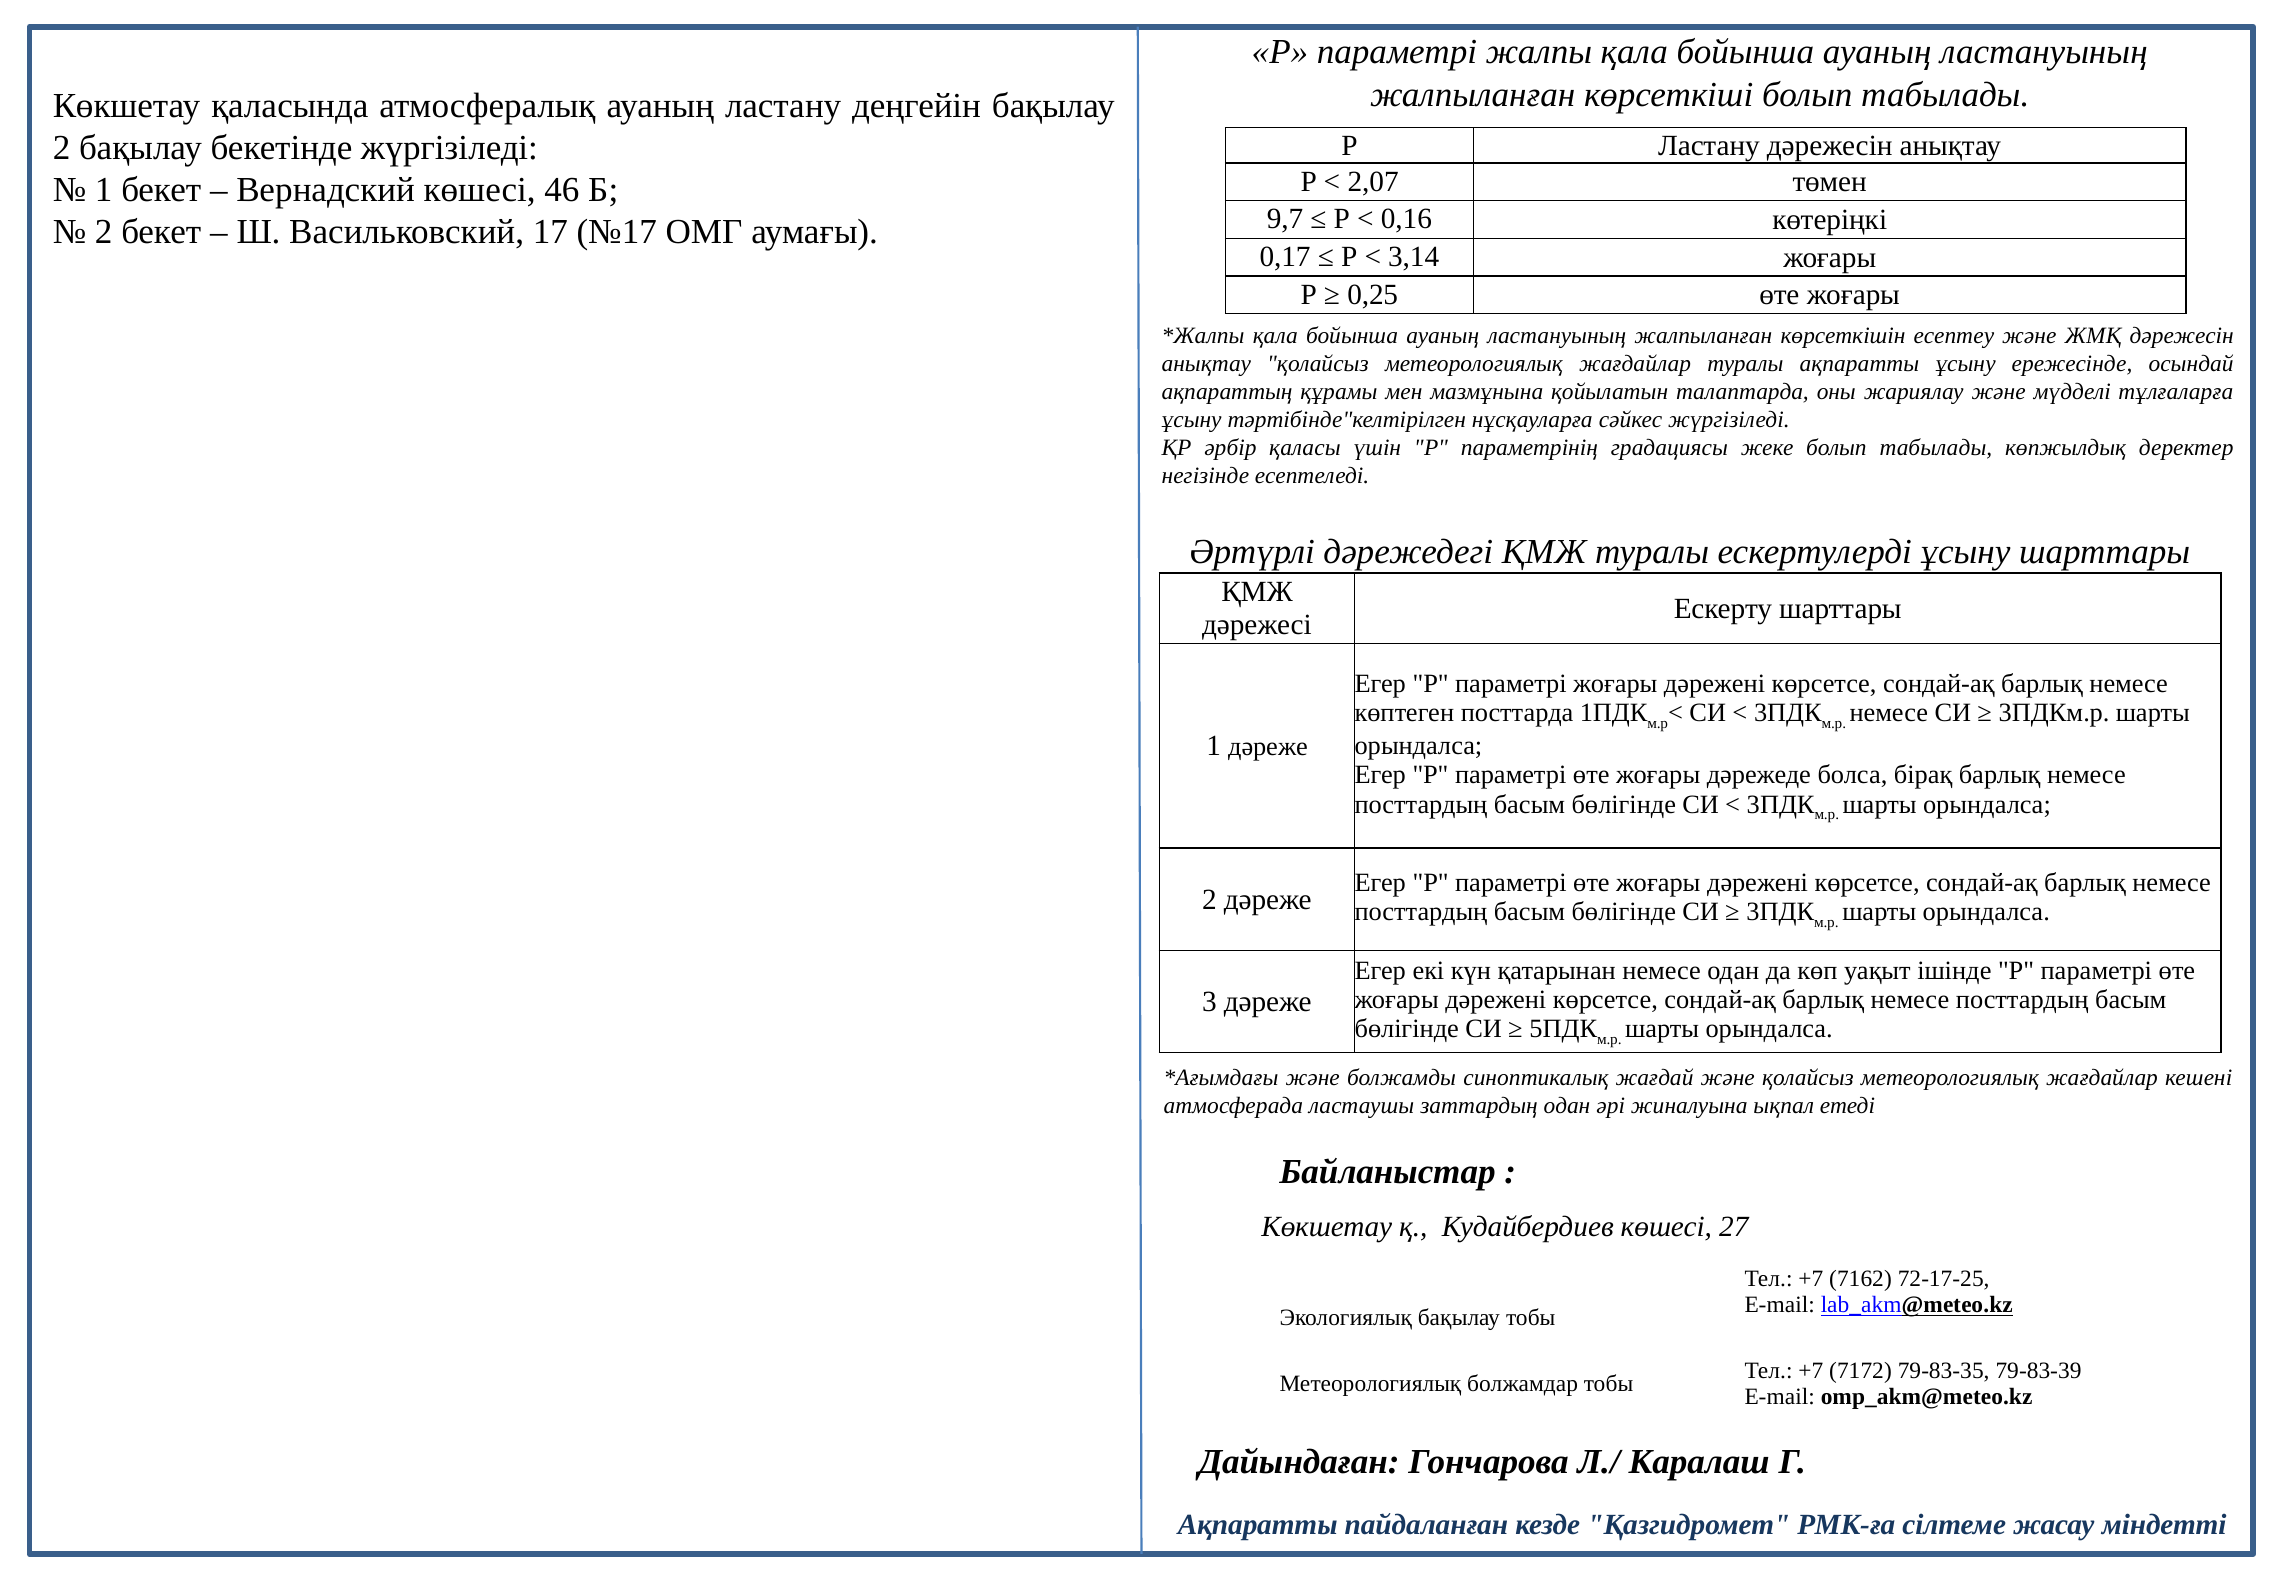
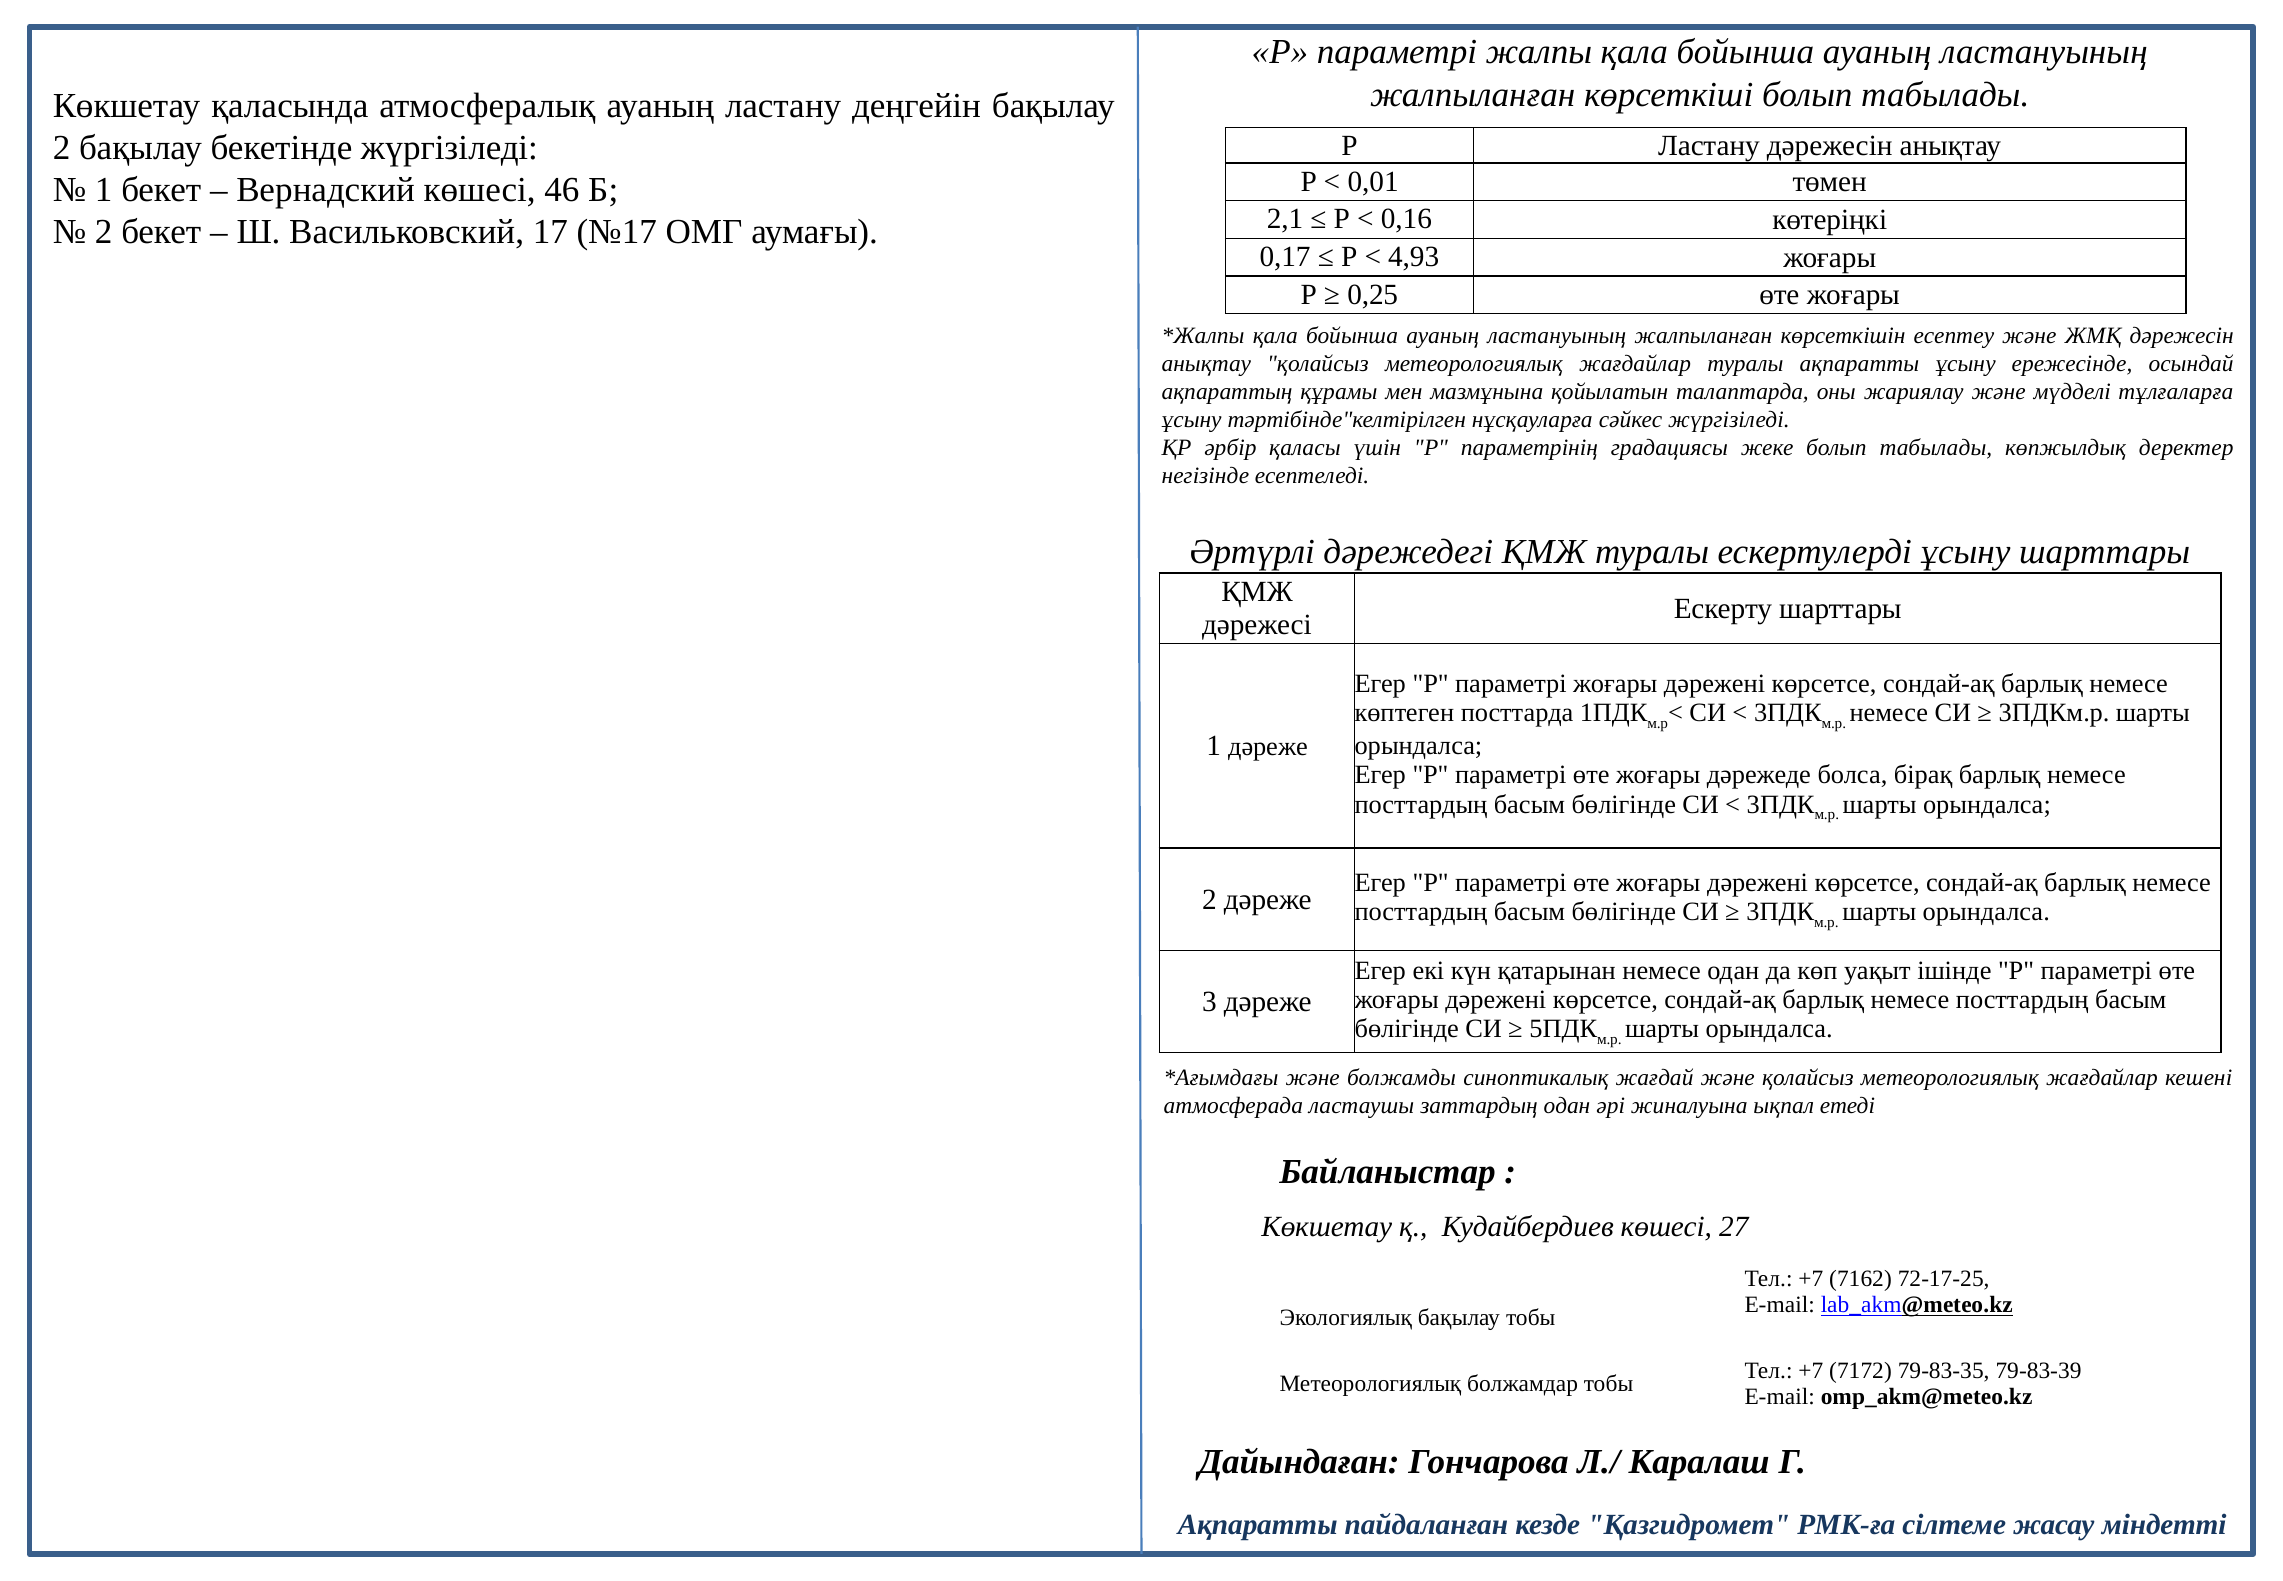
2,07: 2,07 -> 0,01 (1373, 182)
9,7: 9,7 -> 2,1 (1285, 219)
3,14: 3,14 -> 4,93 (1414, 257)
